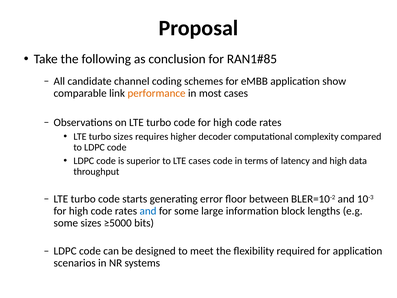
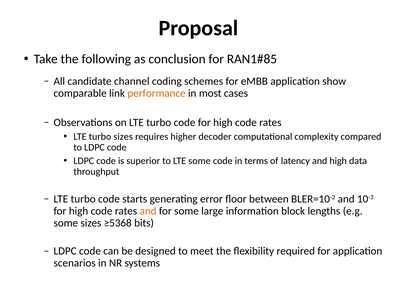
LTE cases: cases -> some (200, 161)
and colour: blue -> orange (148, 211)
≥5000: ≥5000 -> ≥5368 (118, 223)
